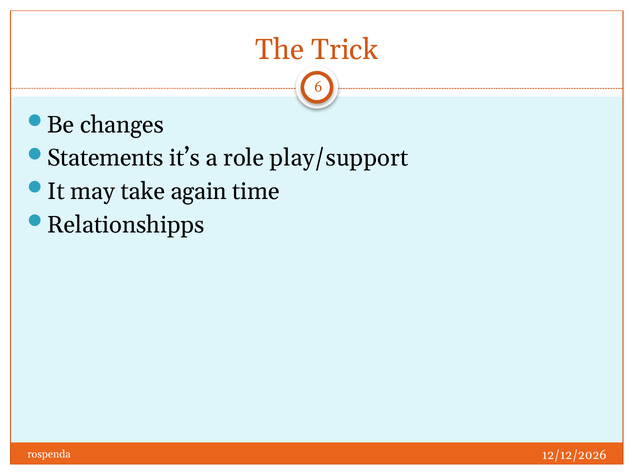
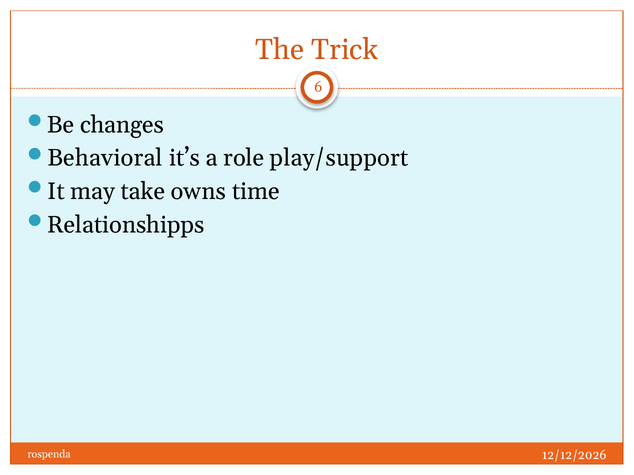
Statements: Statements -> Behavioral (105, 158)
again: again -> owns (199, 192)
